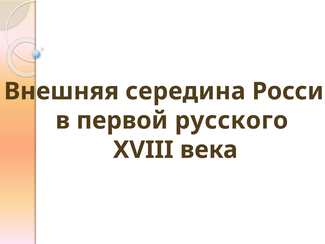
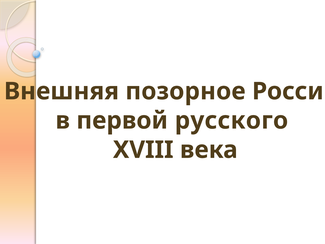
середина: середина -> позорное (185, 91)
